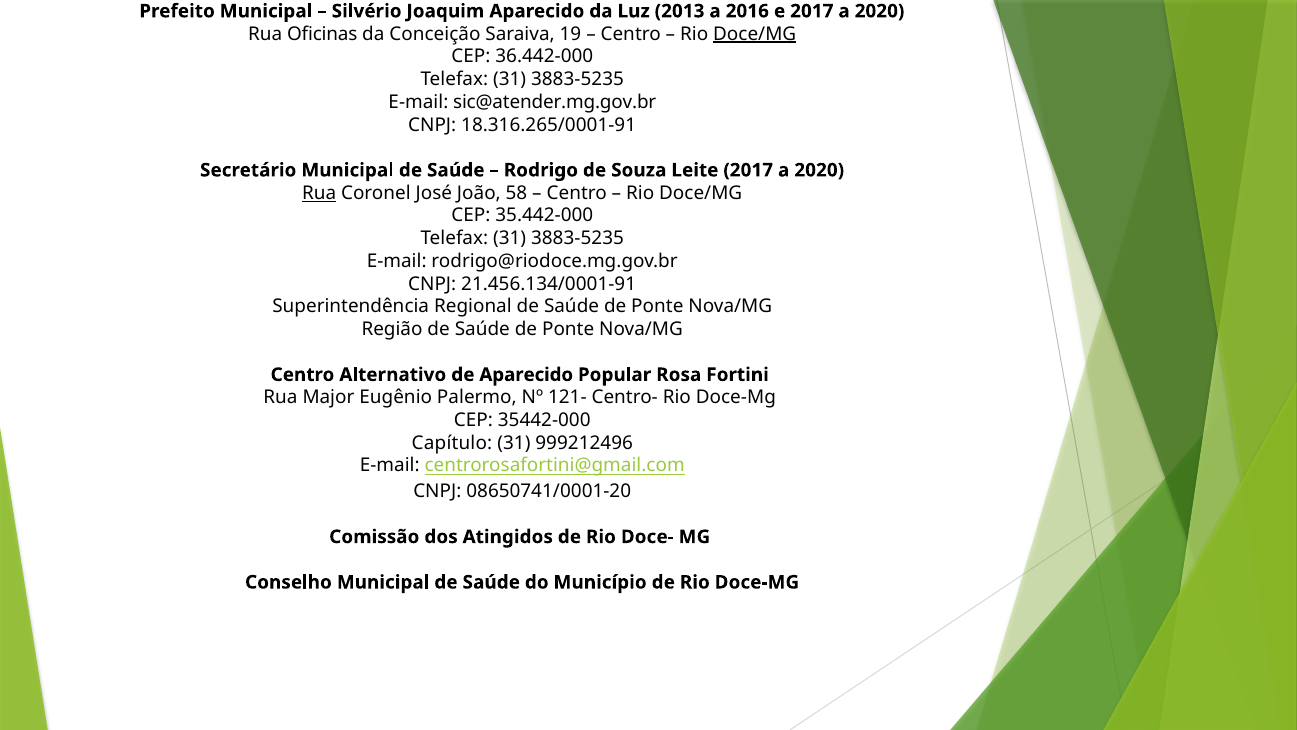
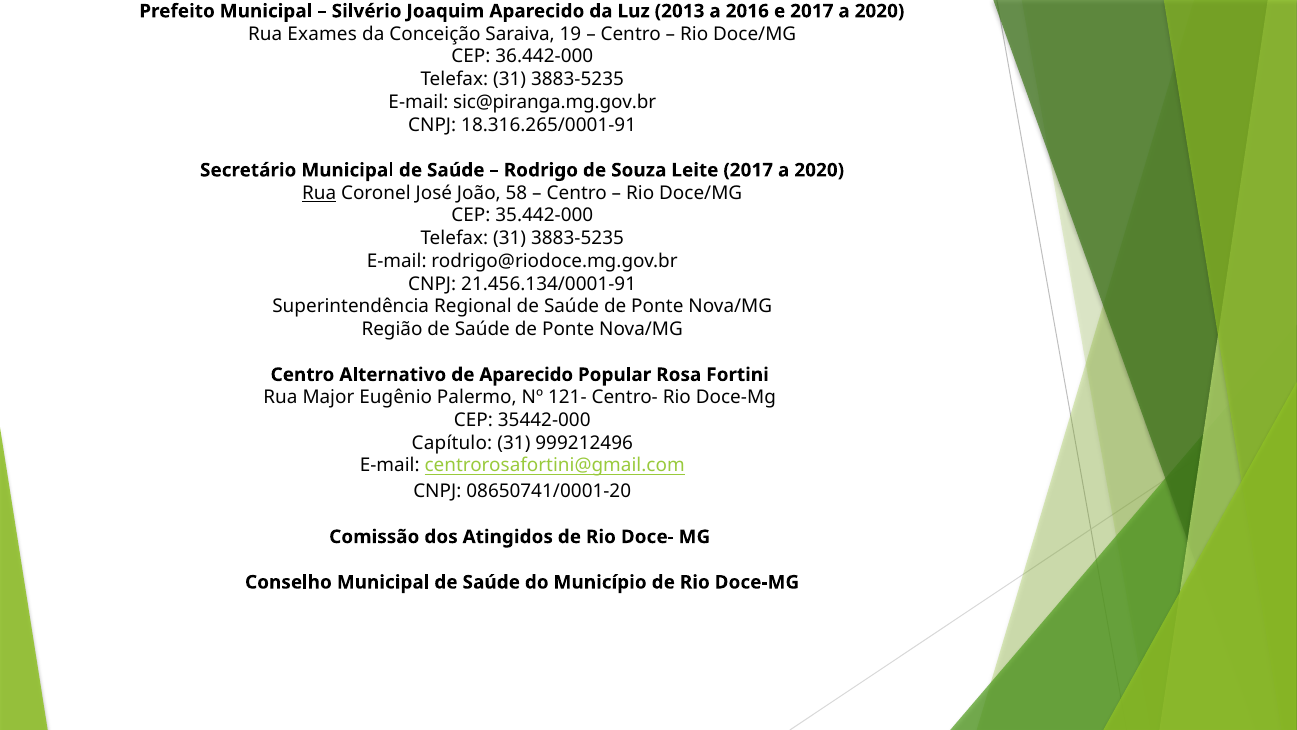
Oficinas: Oficinas -> Exames (322, 34)
Doce/MG underline: present -> none (755, 34)
sic@atender.mg.gov.br: sic@atender.mg.gov.br -> sic@piranga.mg.gov.br (555, 102)
